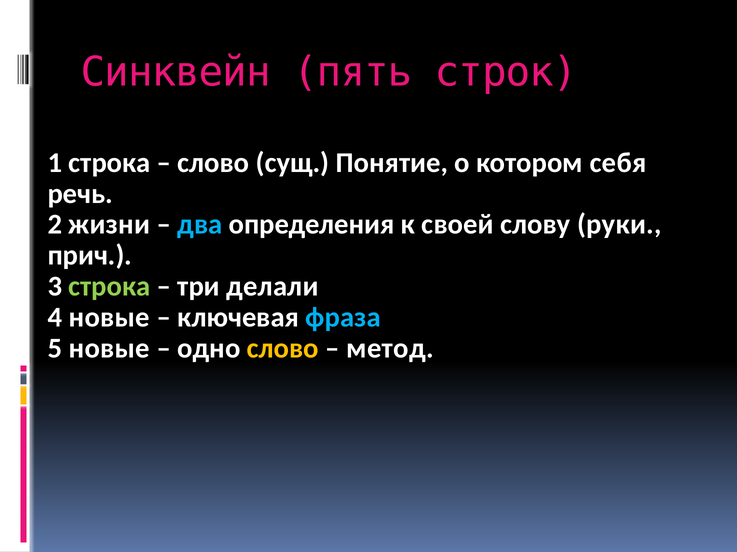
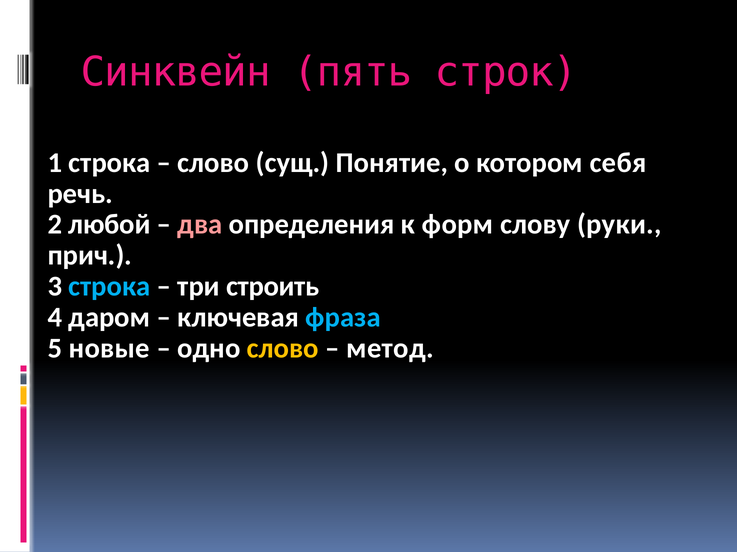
жизни: жизни -> любой (109, 225)
два colour: light blue -> pink (200, 225)
своей: своей -> форм (458, 225)
строка colour: light green -> light blue (109, 287)
делали: делали -> строить (273, 287)
4 новые: новые -> даром (109, 318)
